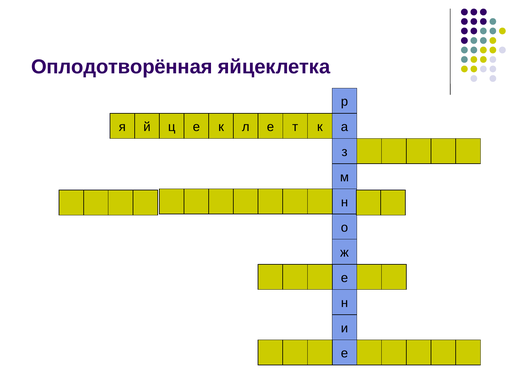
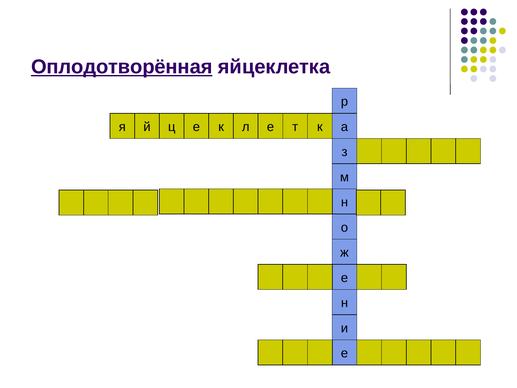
Оплодотворённая underline: none -> present (122, 67)
